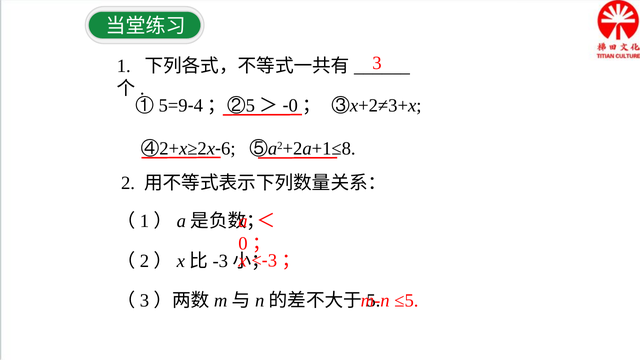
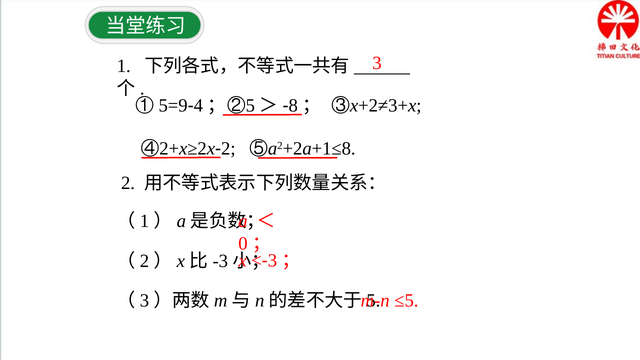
0: 0 -> 8 (293, 106)
6: 6 -> 2 (228, 149)
